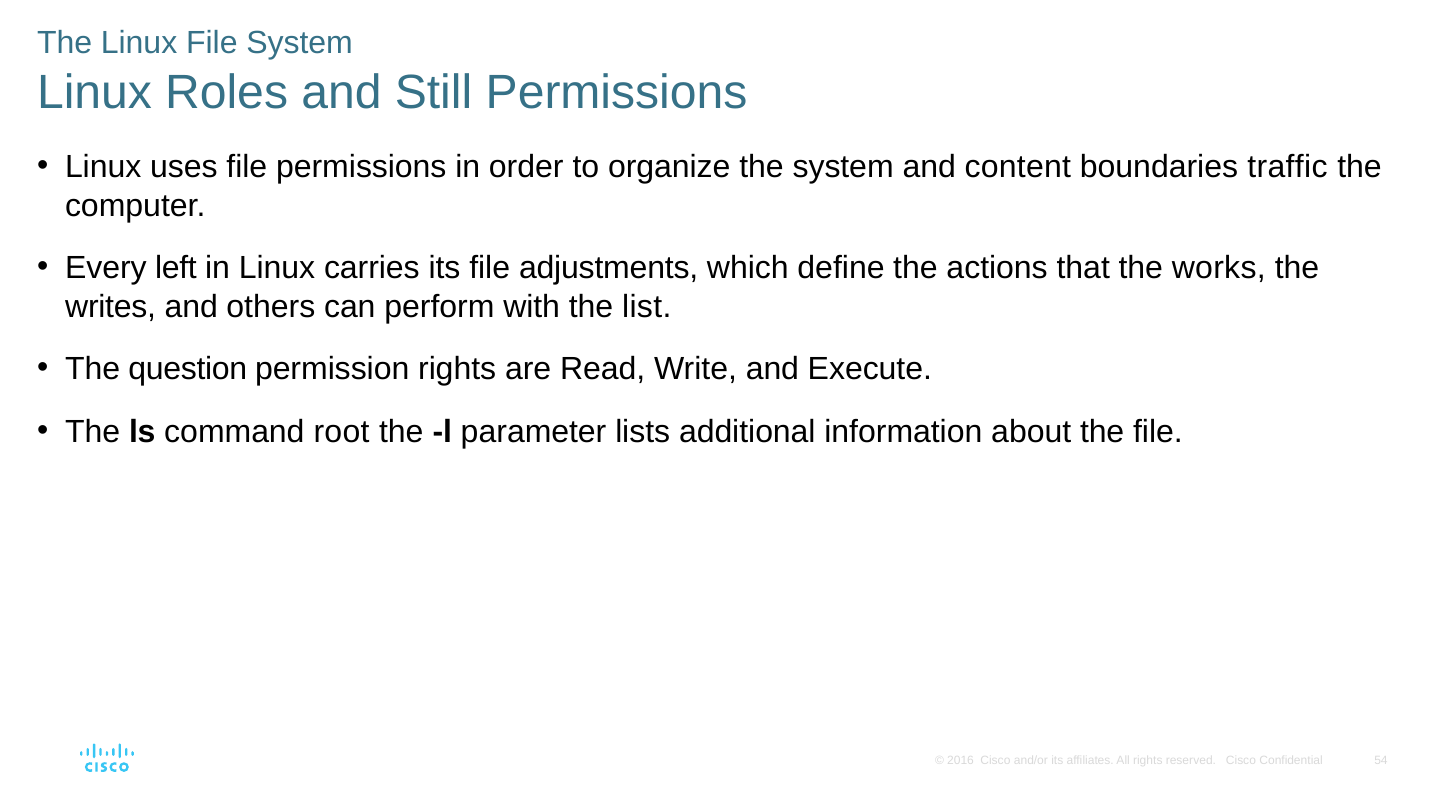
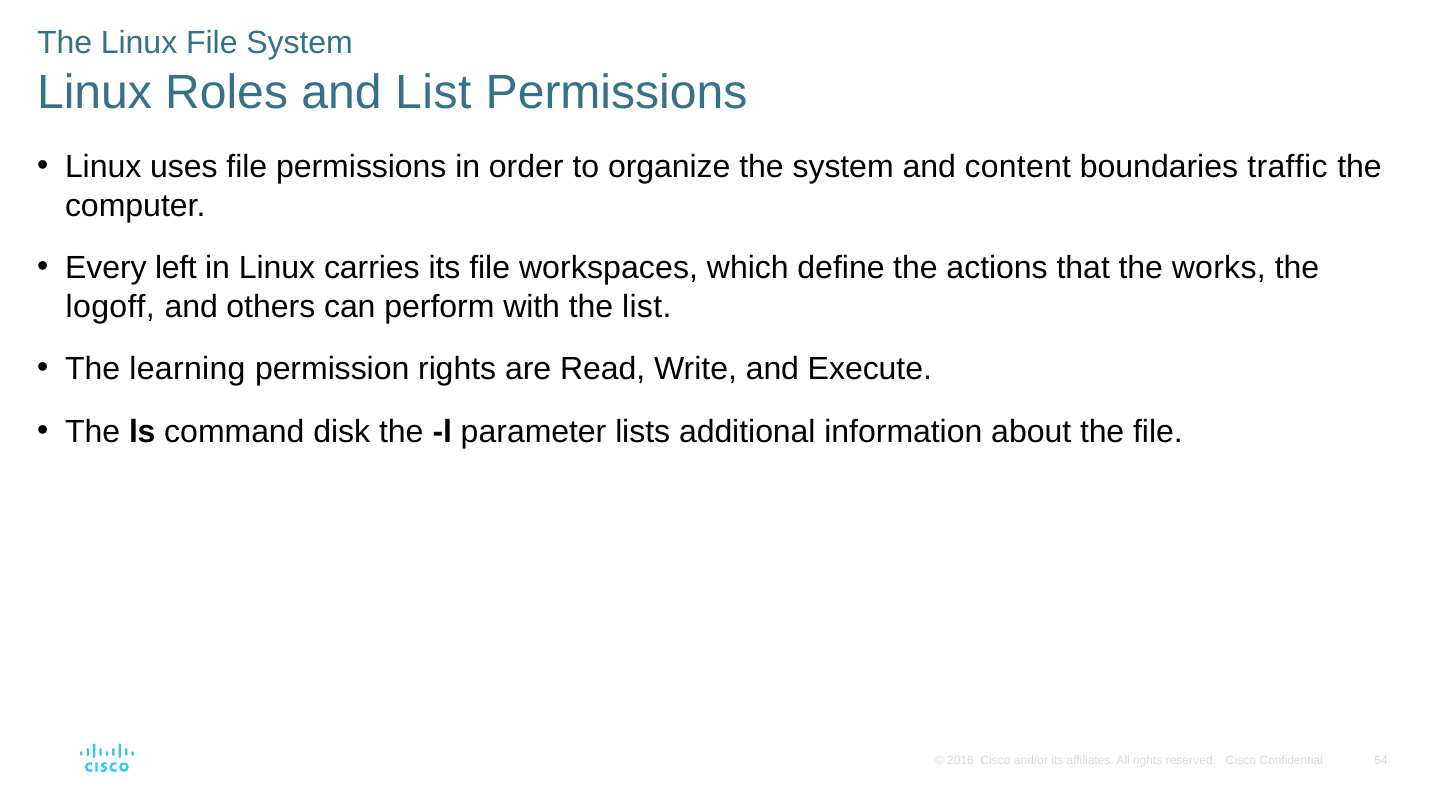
and Still: Still -> List (433, 92)
adjustments: adjustments -> workspaces (609, 268)
writes: writes -> logoff (110, 307)
question: question -> learning (187, 369)
root: root -> disk (342, 432)
